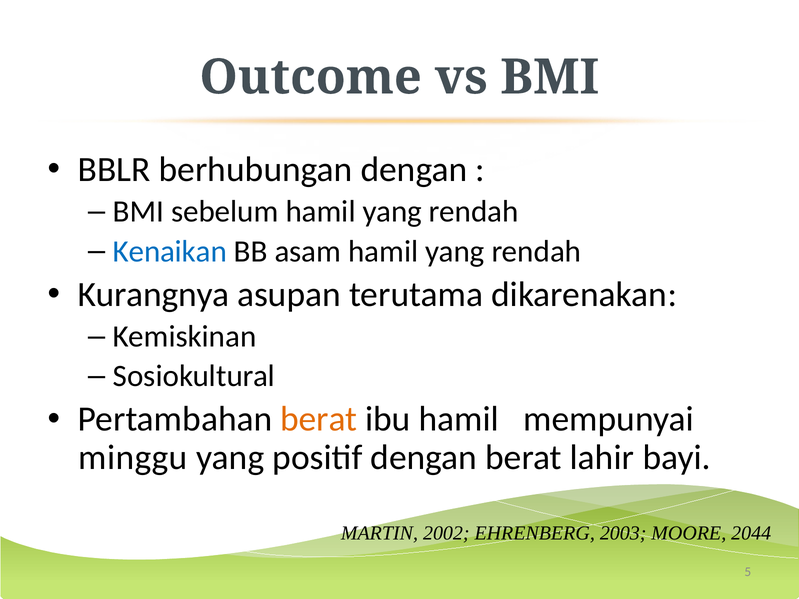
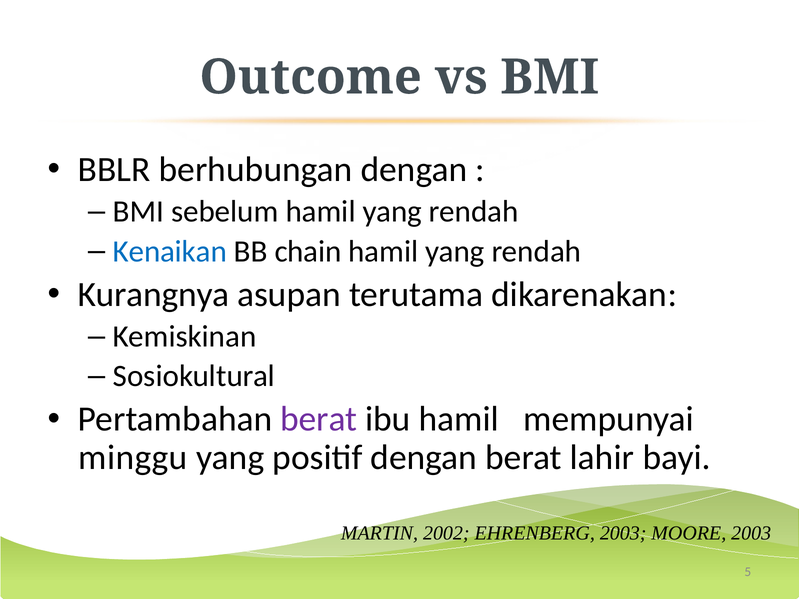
asam: asam -> chain (308, 251)
berat colour: orange -> purple (319, 419)
MOORE 2044: 2044 -> 2003 (751, 533)
